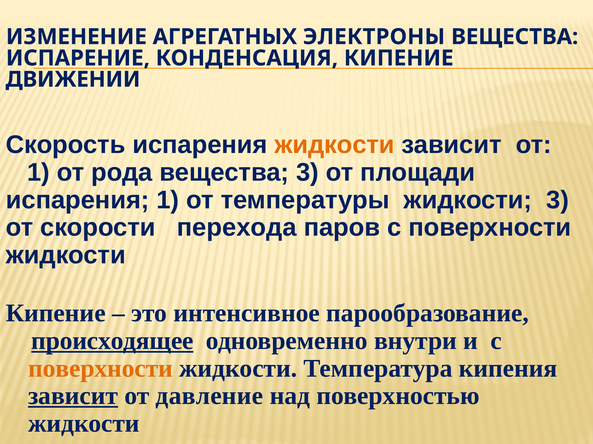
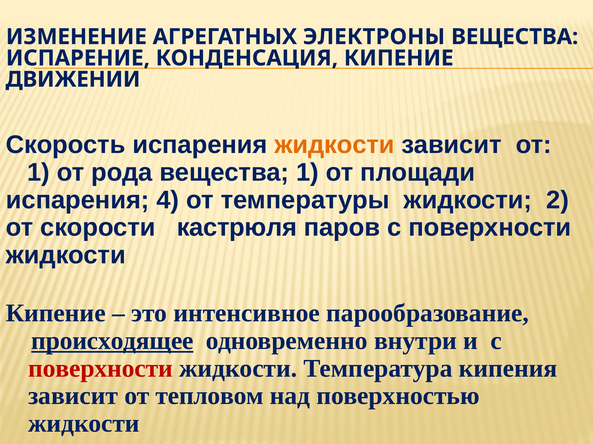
вещества 3: 3 -> 1 (307, 173)
испарения 1: 1 -> 4 (168, 200)
жидкости 3: 3 -> 2 (558, 200)
перехода: перехода -> кастрюля (237, 228)
поверхности colour: orange -> red (100, 369)
зависит underline: present -> none (73, 397)
давление: давление -> тепловом (210, 397)
